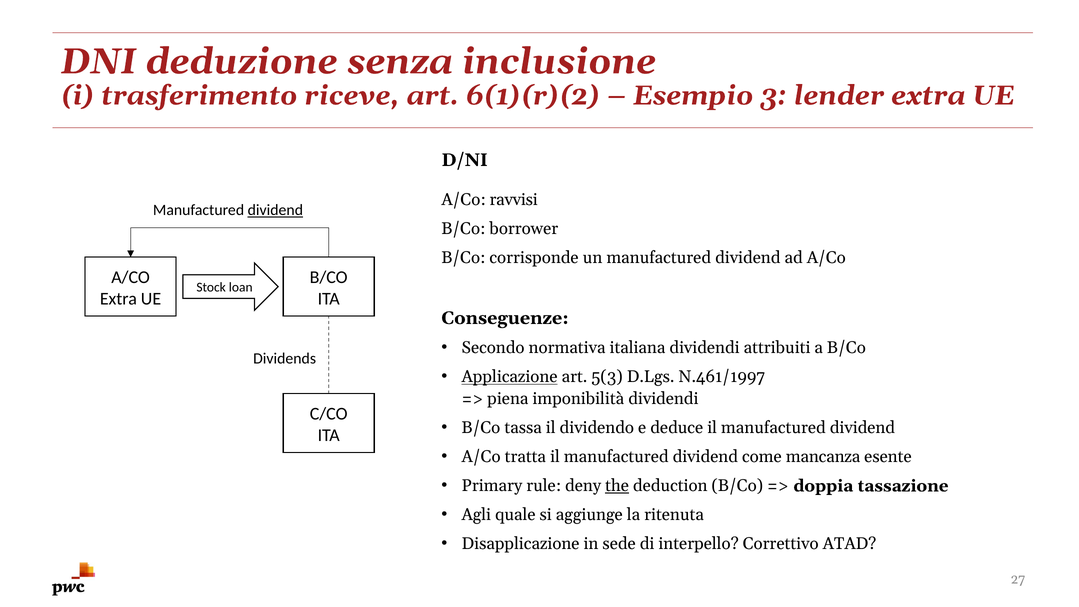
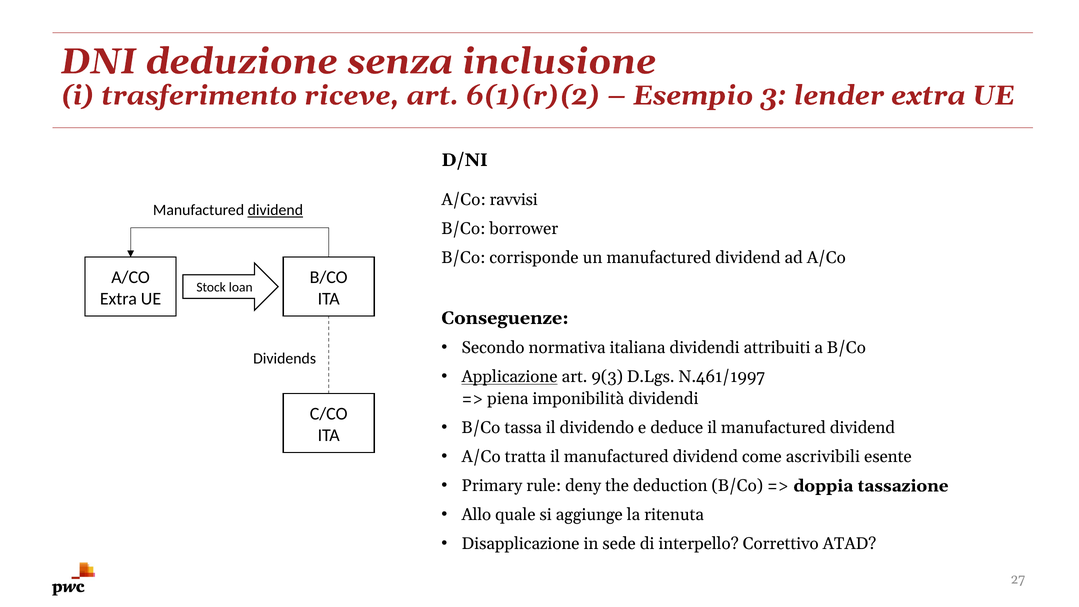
5(3: 5(3 -> 9(3 (607, 377)
mancanza: mancanza -> ascrivibili (823, 457)
the underline: present -> none (617, 486)
Agli: Agli -> Allo (476, 515)
